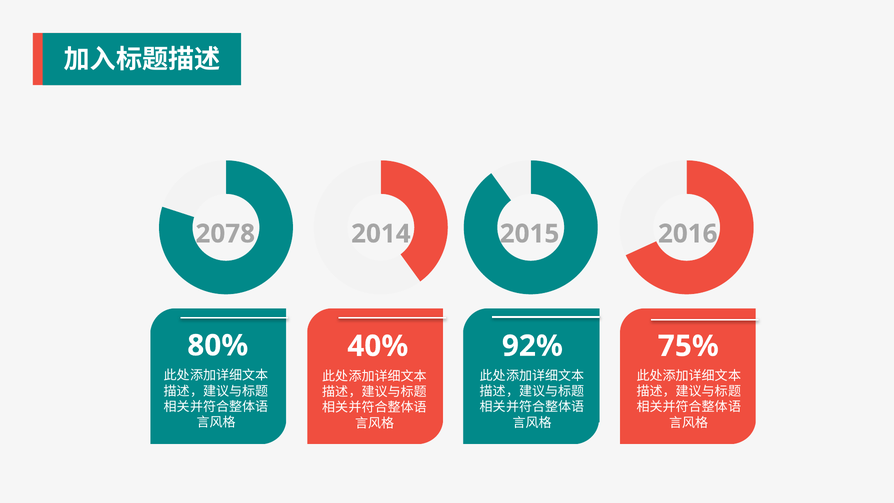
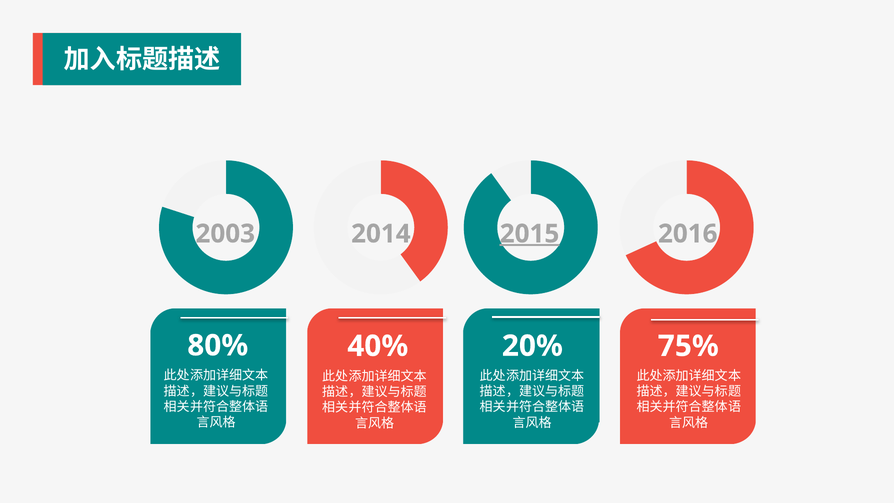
2078: 2078 -> 2003 (225, 234)
2015 underline: none -> present (530, 234)
92%: 92% -> 20% (532, 346)
